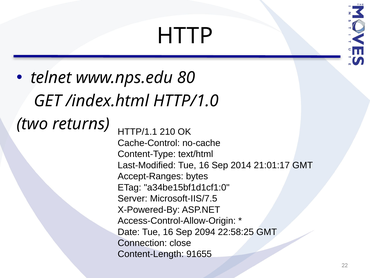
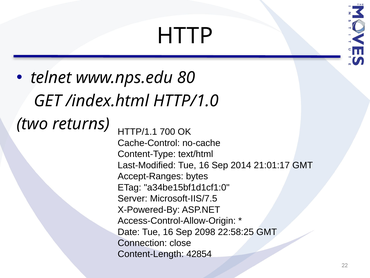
210: 210 -> 700 (167, 132)
2094: 2094 -> 2098 (205, 232)
91655: 91655 -> 42854 (199, 254)
